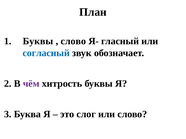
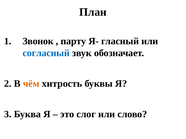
Буквы: Буквы -> Звонок (38, 41)
слово: слово -> парту (73, 41)
чём colour: purple -> orange (31, 84)
